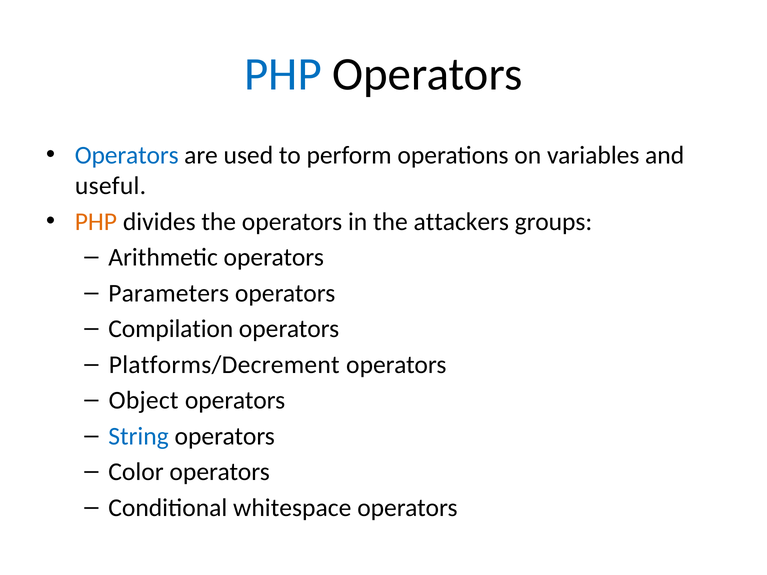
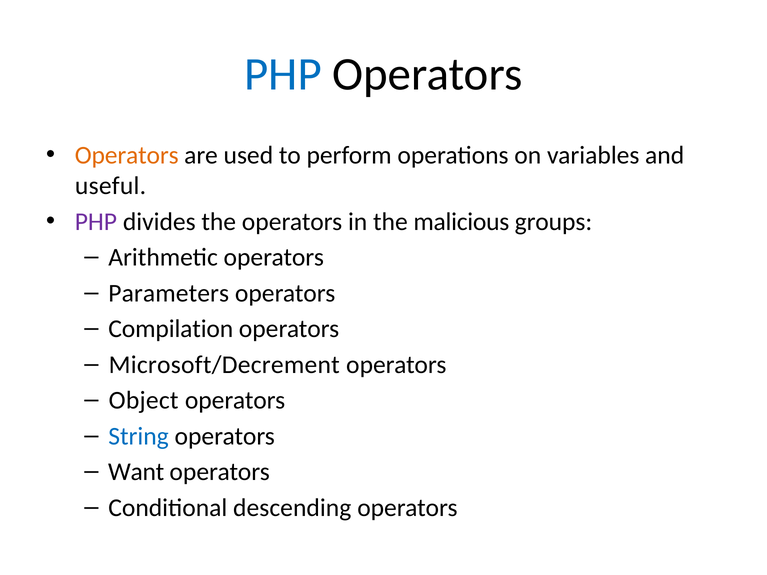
Operators colour: blue -> orange (127, 155)
PHP colour: orange -> purple (96, 222)
attackers: attackers -> malicious (461, 222)
Platforms/Decrement: Platforms/Decrement -> Microsoft/Decrement (224, 365)
Color: Color -> Want (136, 472)
whitespace: whitespace -> descending (292, 508)
